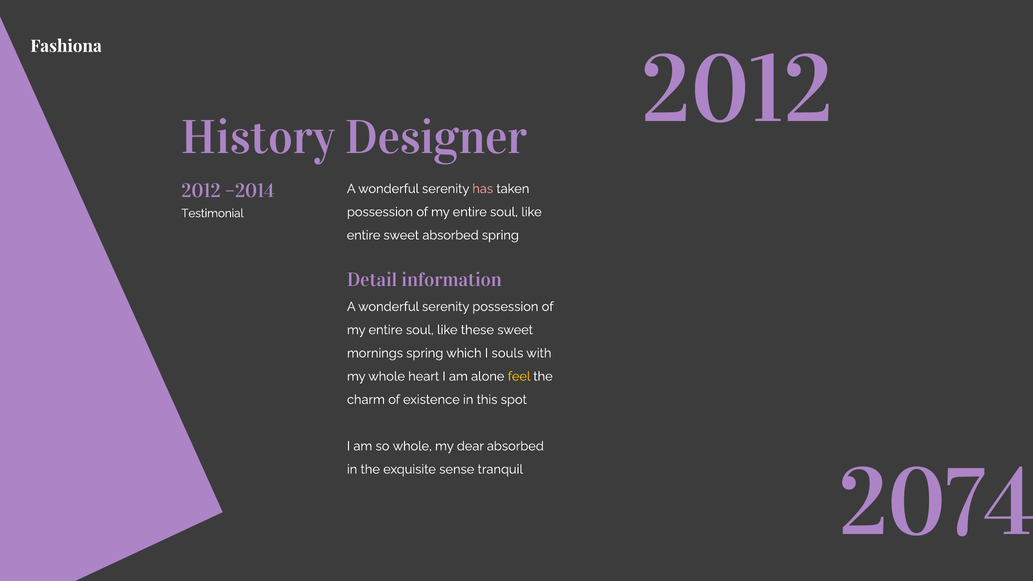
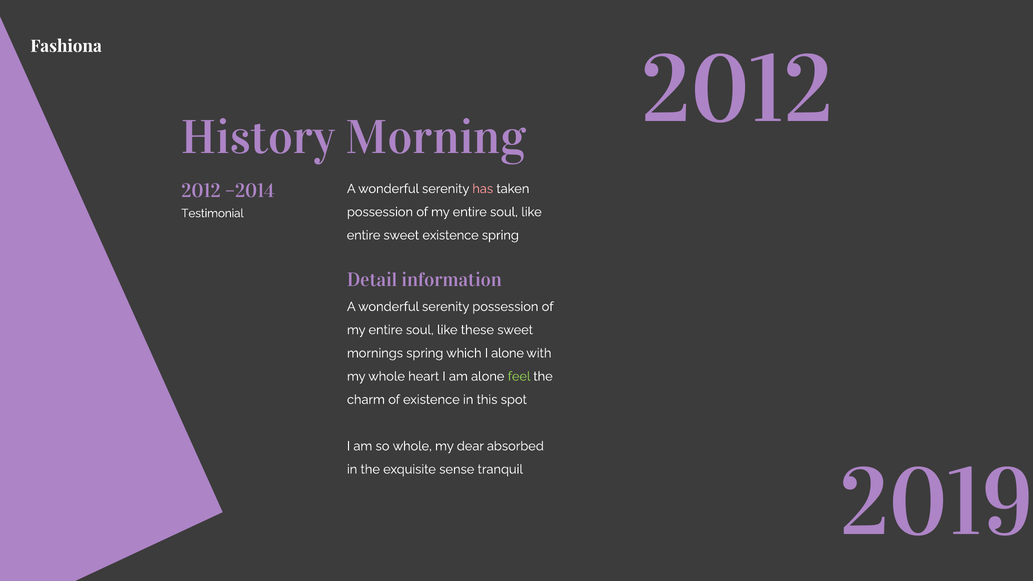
Designer: Designer -> Morning (436, 138)
sweet absorbed: absorbed -> existence (451, 235)
I souls: souls -> alone (508, 353)
feel colour: yellow -> light green (519, 376)
2074: 2074 -> 2019 (937, 503)
